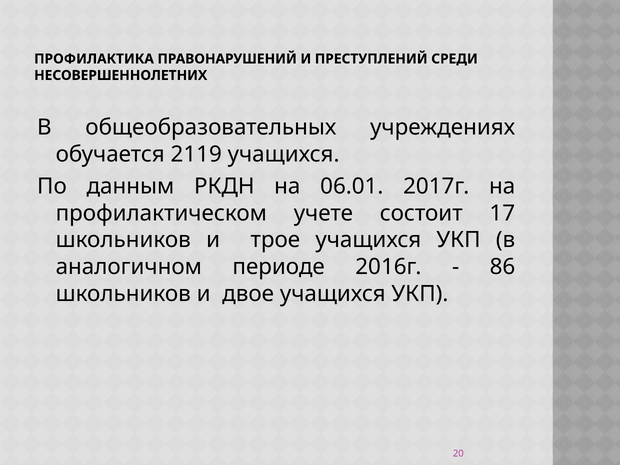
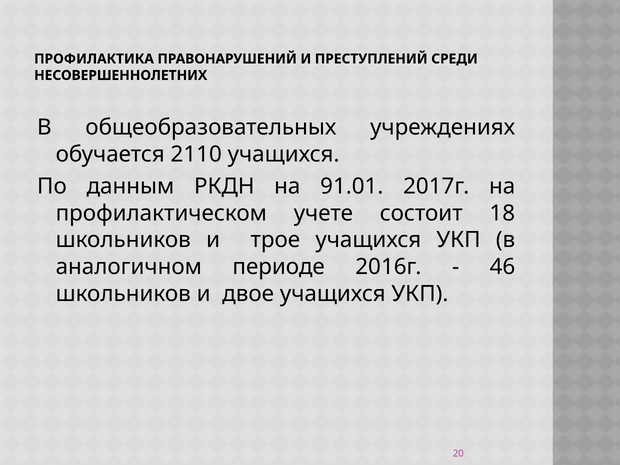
2119: 2119 -> 2110 (196, 154)
06.01: 06.01 -> 91.01 (352, 186)
17: 17 -> 18 (502, 213)
86: 86 -> 46 (502, 267)
